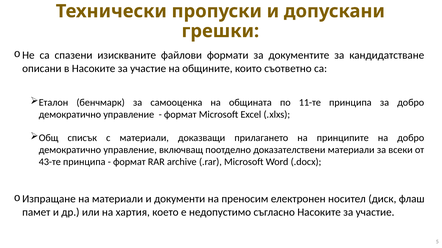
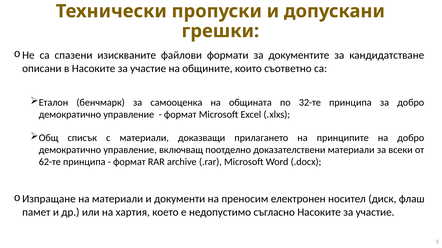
11-те: 11-те -> 32-те (310, 103)
43-те: 43-те -> 62-те (50, 162)
